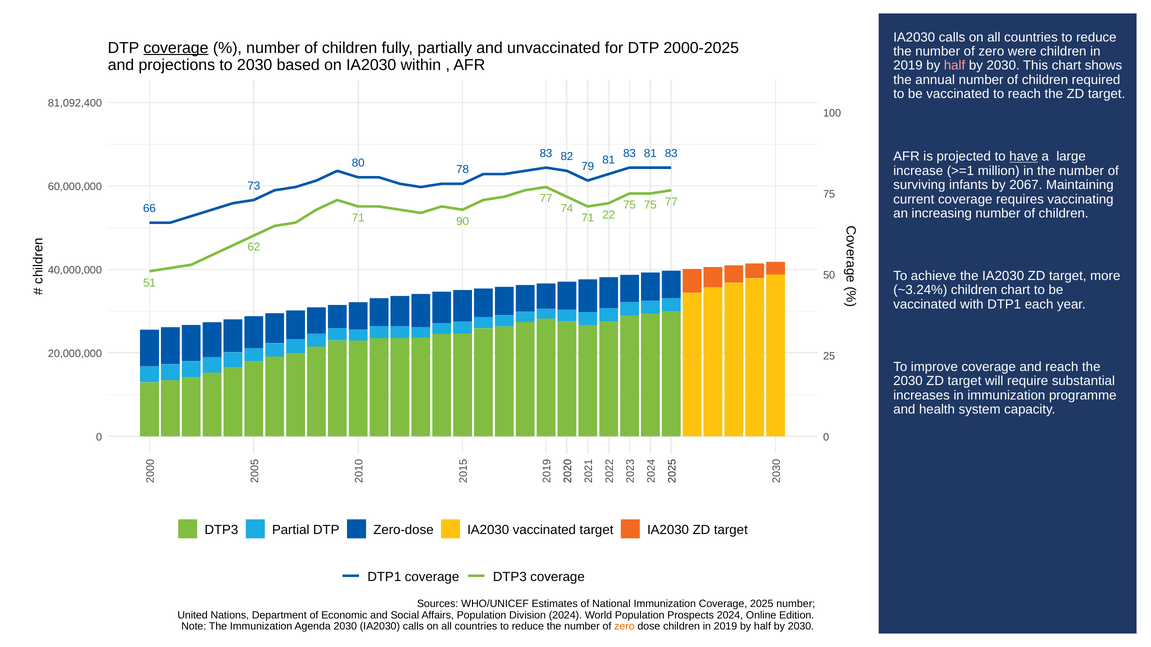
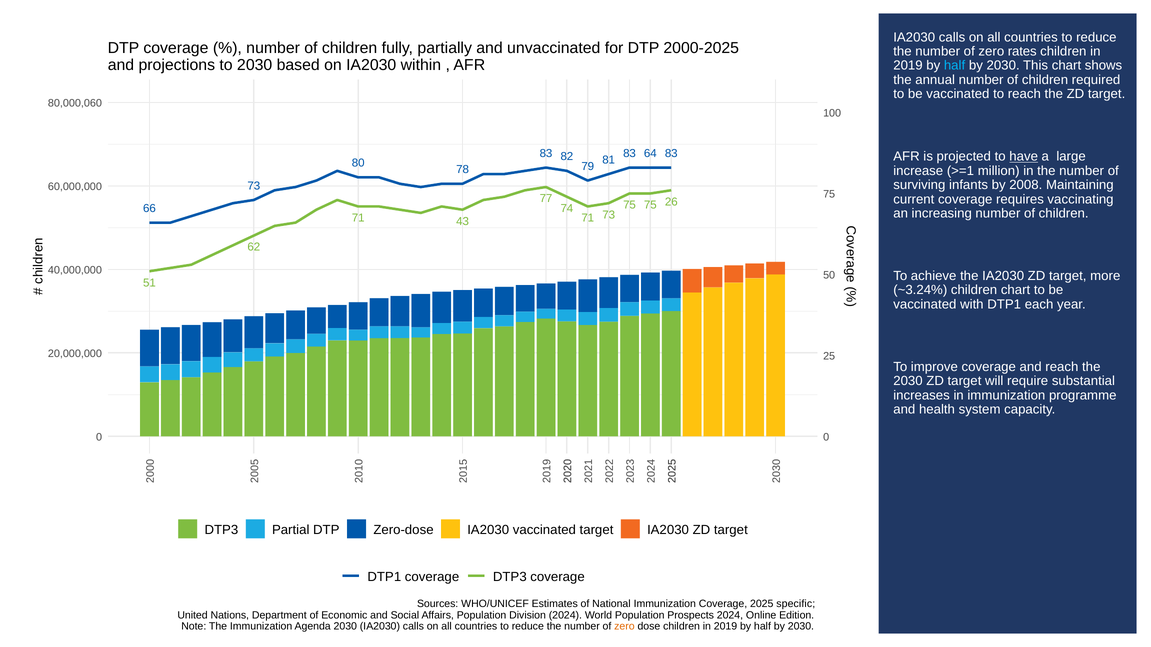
coverage underline: present -> none (176, 48)
were: were -> rates (1022, 51)
half colour: pink -> light blue (955, 66)
81,092,400: 81,092,400 -> 80,000,060 (75, 103)
83 81: 81 -> 64 (650, 154)
2067: 2067 -> 2008 (1026, 185)
75 77: 77 -> 26 (671, 202)
90: 90 -> 43 (463, 221)
71 22: 22 -> 73 (609, 215)
2025 number: number -> specific (796, 604)
